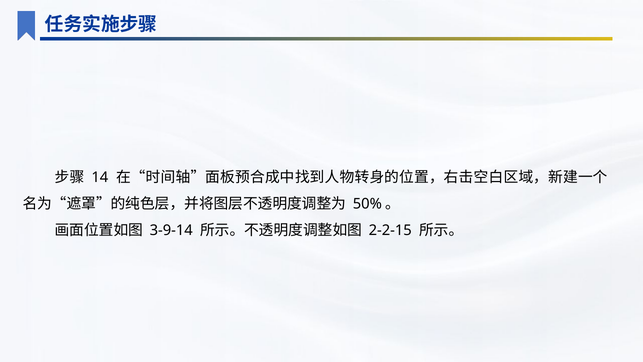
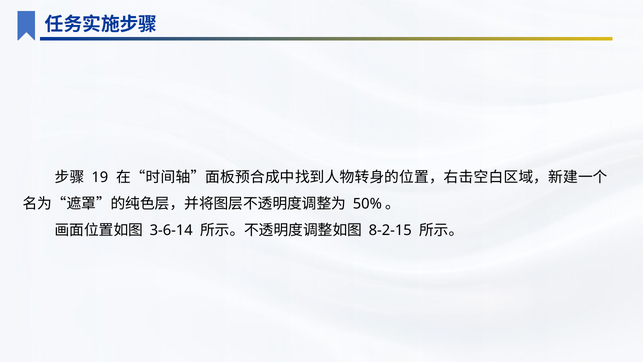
14: 14 -> 19 (100, 177)
3-9-14: 3-9-14 -> 3-6-14 (171, 230)
2-2-15: 2-2-15 -> 8-2-15 (390, 230)
